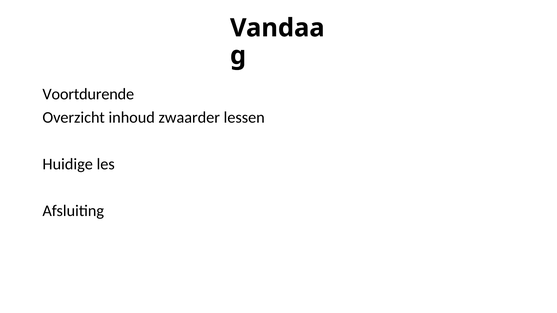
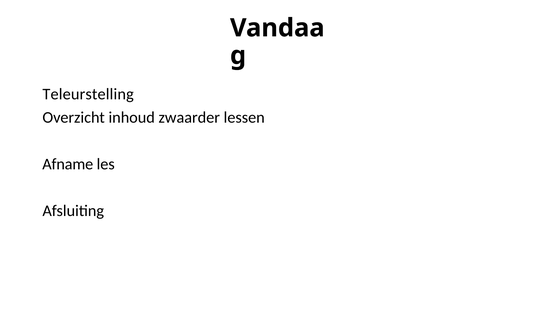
Voortdurende: Voortdurende -> Teleurstelling (88, 94)
Huidige: Huidige -> Afname (68, 164)
